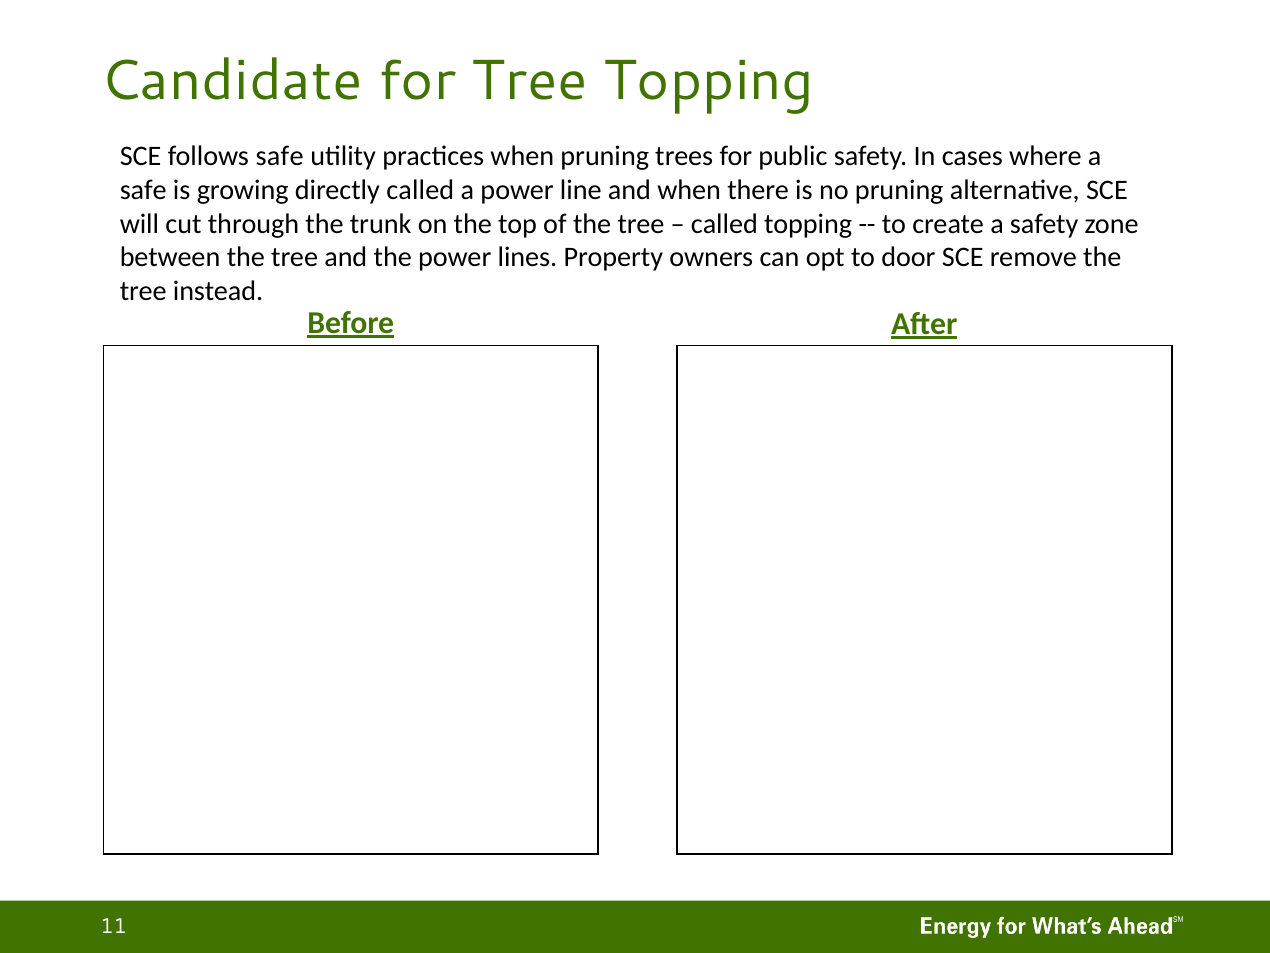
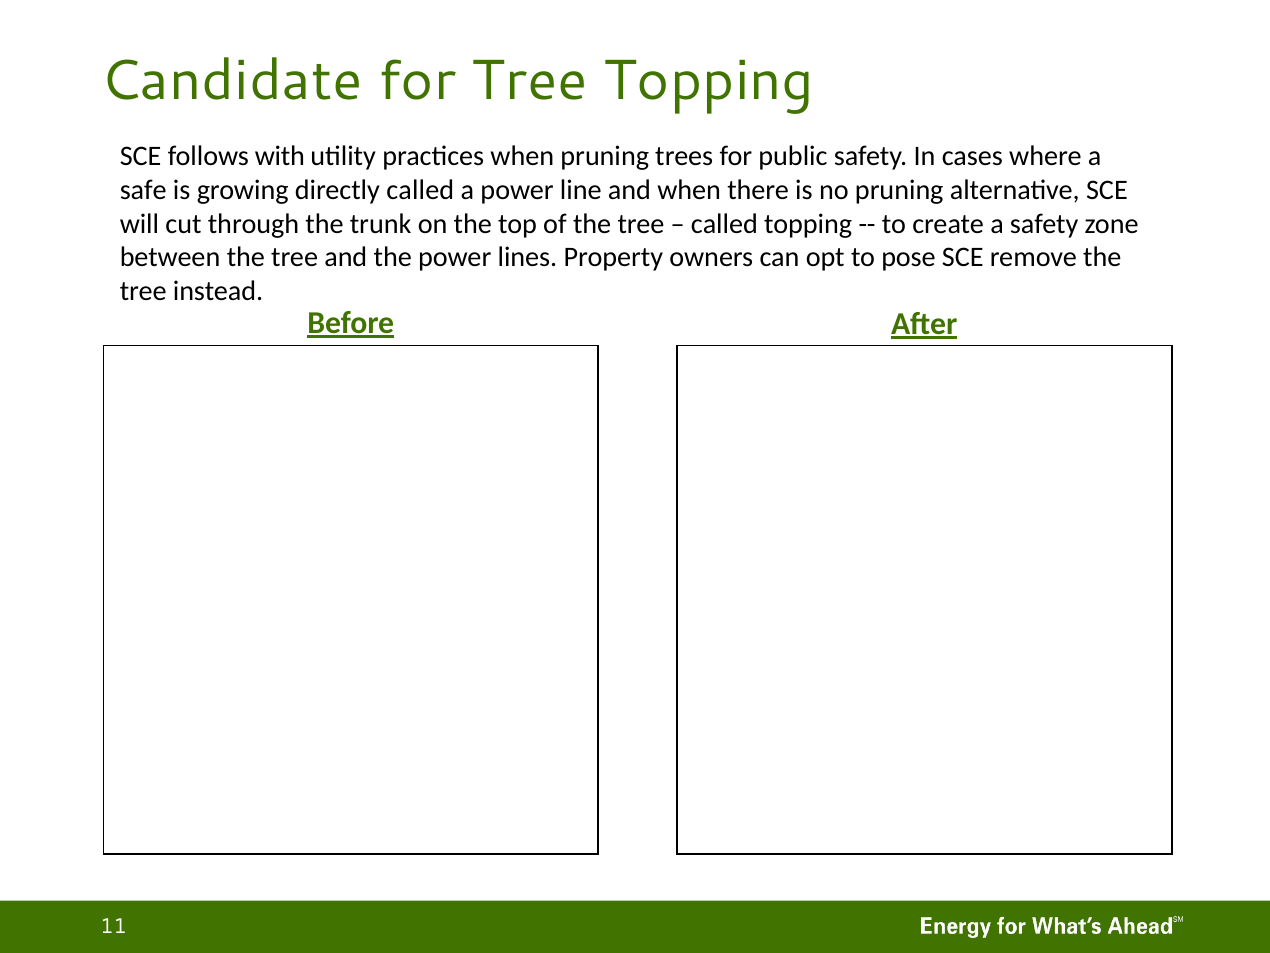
follows safe: safe -> with (280, 156)
door: door -> pose (908, 258)
